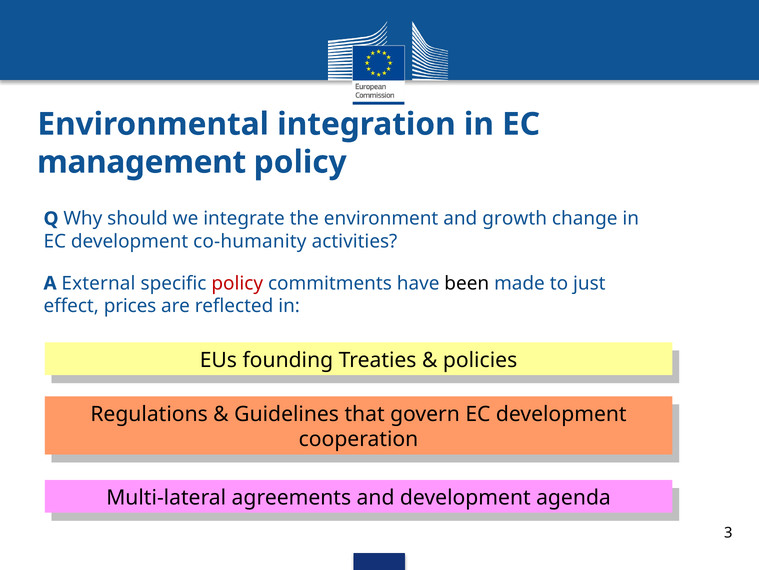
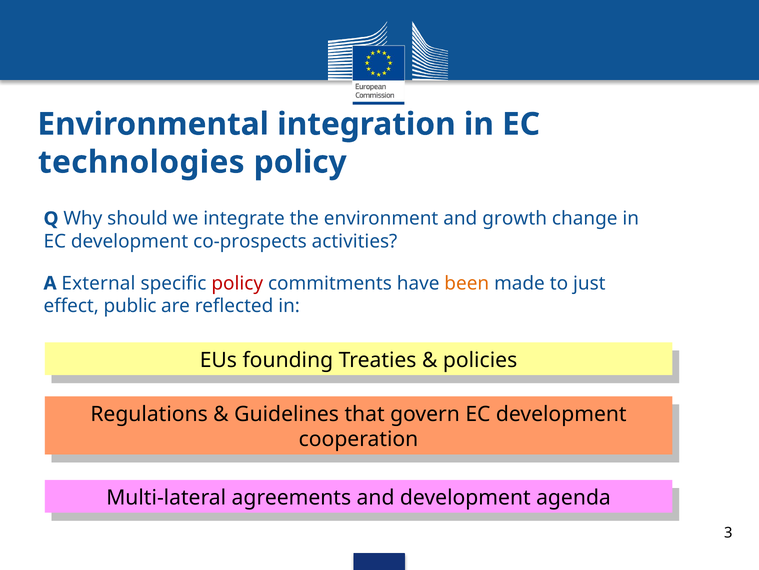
management: management -> technologies (141, 162)
co-humanity: co-humanity -> co-prospects (250, 241)
been colour: black -> orange (467, 283)
prices: prices -> public (130, 306)
